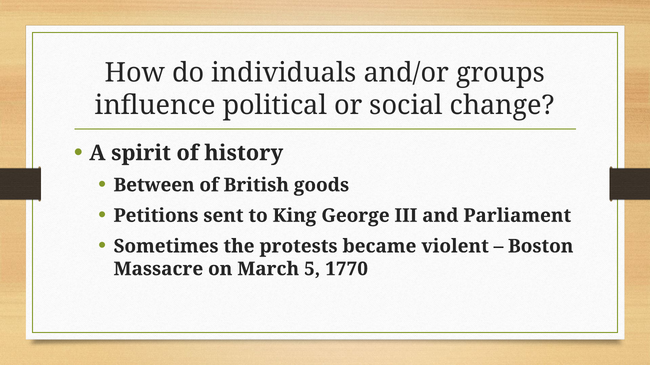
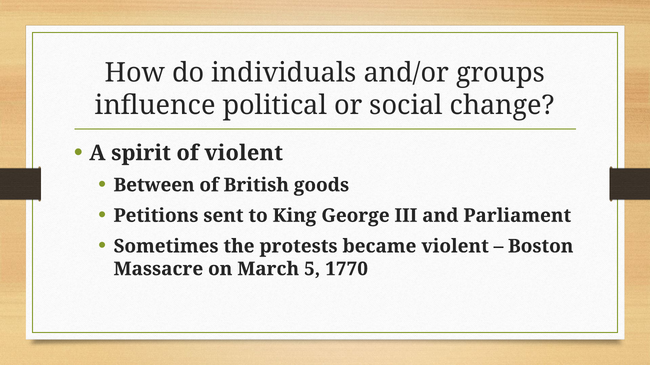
of history: history -> violent (244, 153)
